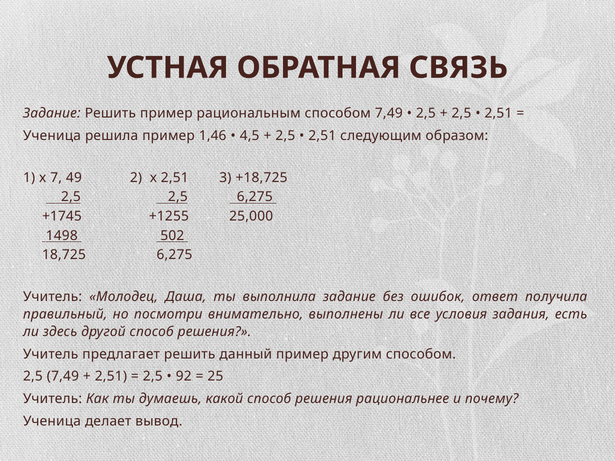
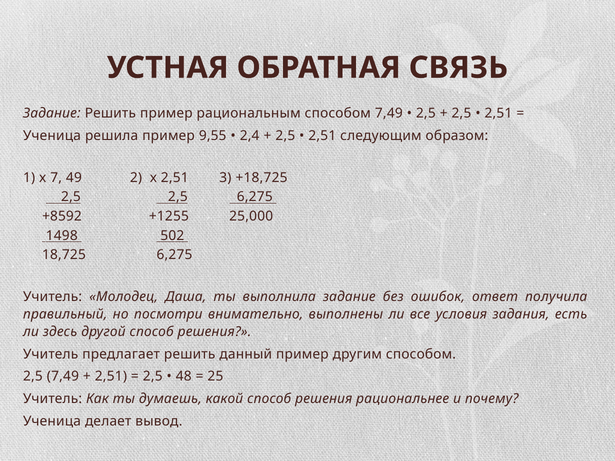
1,46: 1,46 -> 9,55 (213, 136)
4,5: 4,5 -> 2,4 (250, 136)
+1745: +1745 -> +8592 (62, 216)
92: 92 -> 48 (184, 377)
